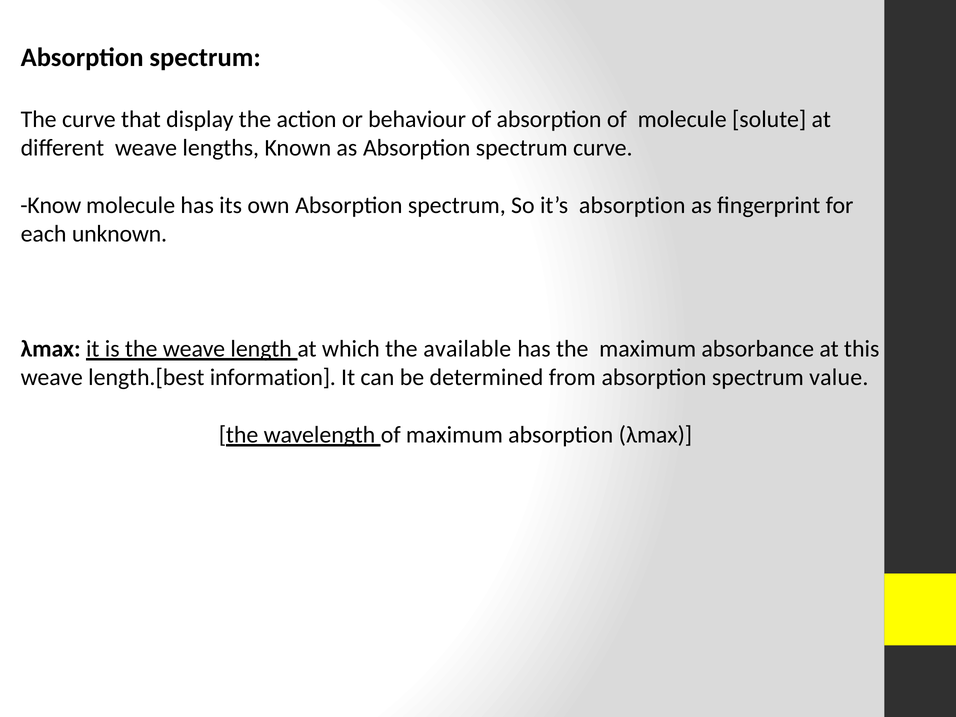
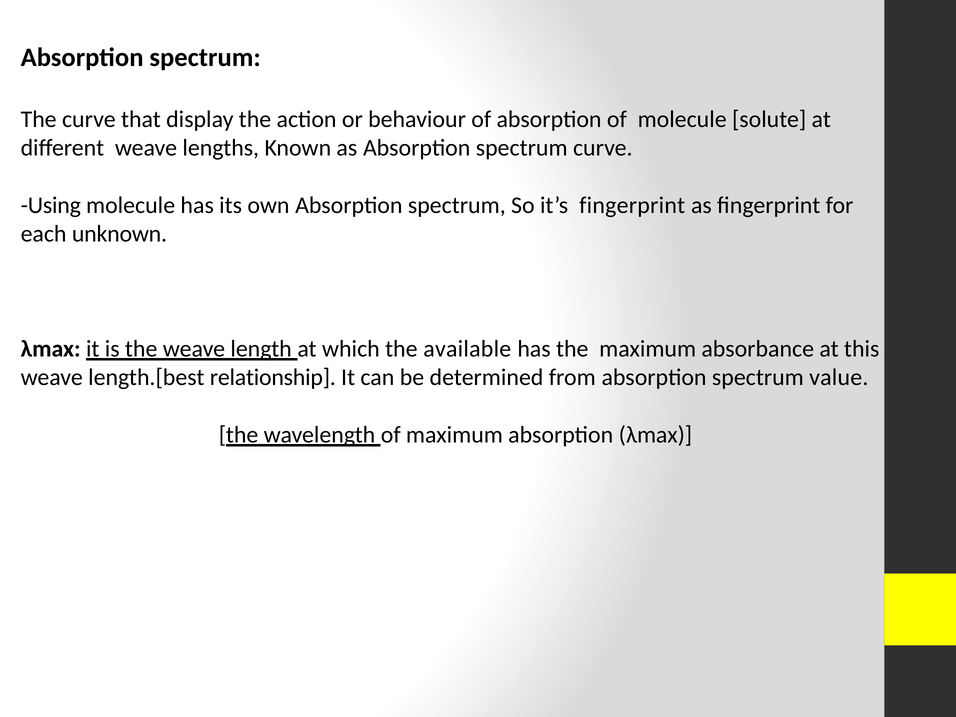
Know: Know -> Using (51, 205)
it’s absorption: absorption -> fingerprint (632, 205)
information: information -> relationship (273, 377)
